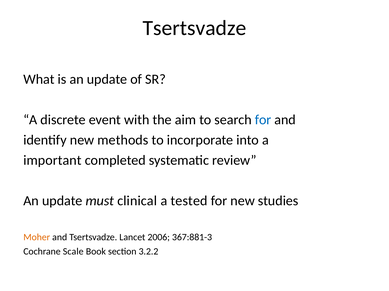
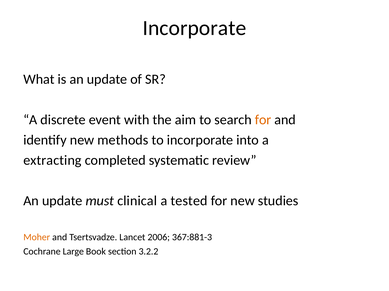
Tsertsvadze: Tsertsvadze -> Incorporate (194, 28)
for colour: blue -> orange (263, 120)
important: important -> extracting (52, 161)
Scale: Scale -> Large (73, 252)
